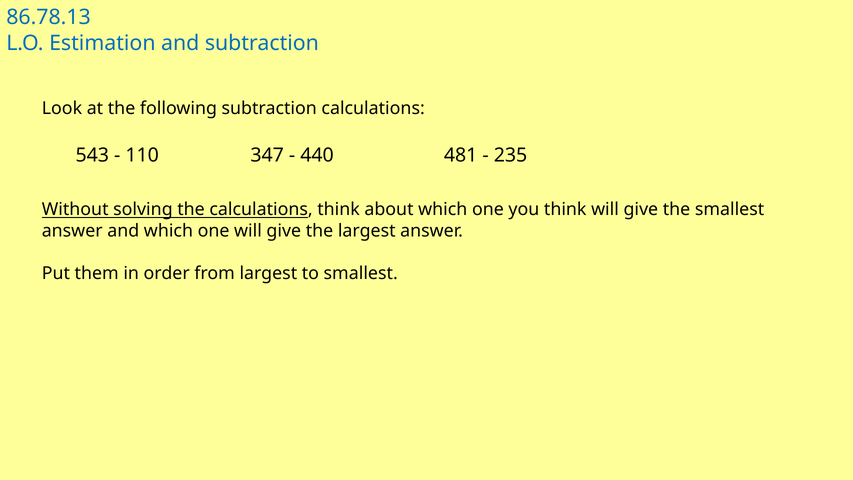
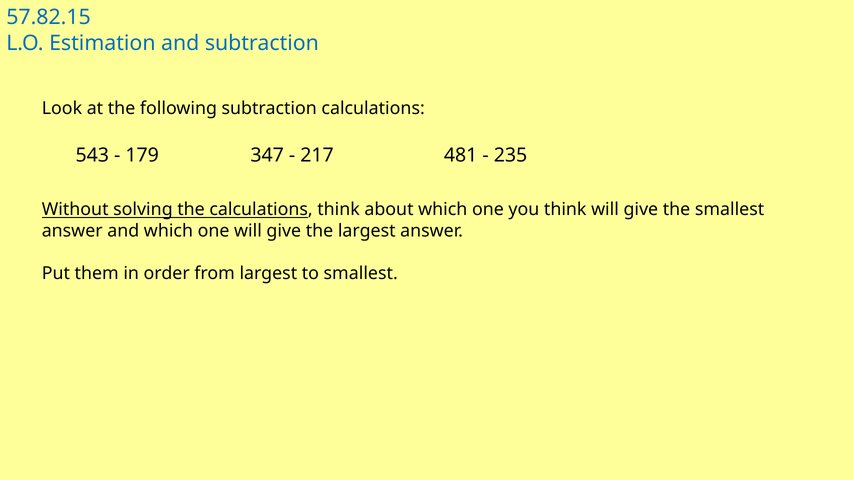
86.78.13: 86.78.13 -> 57.82.15 (49, 17)
110: 110 -> 179 (142, 155)
440: 440 -> 217 (317, 155)
